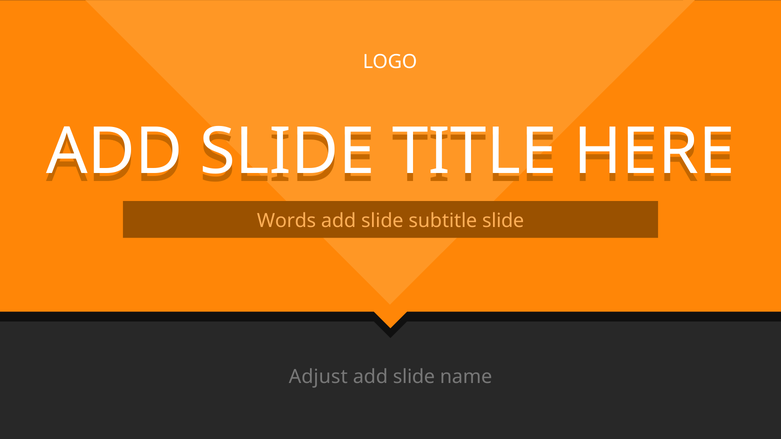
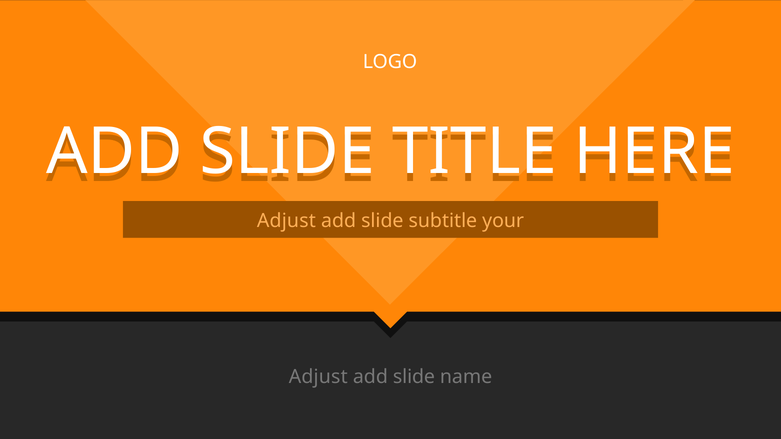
Words: Words -> Adjust (286, 221)
subtitle slide: slide -> your (503, 221)
